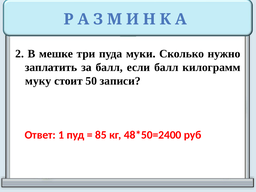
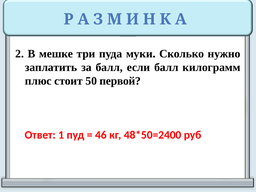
муку: муку -> плюс (38, 81)
записи: записи -> первой (120, 81)
85: 85 -> 46 (101, 135)
